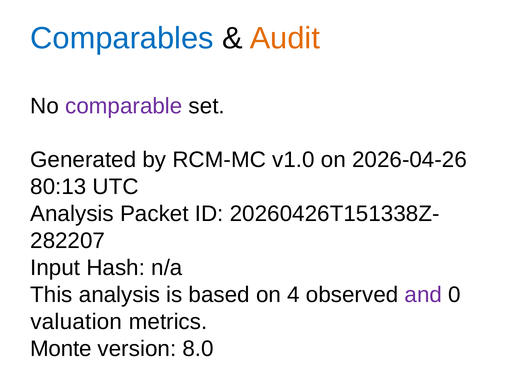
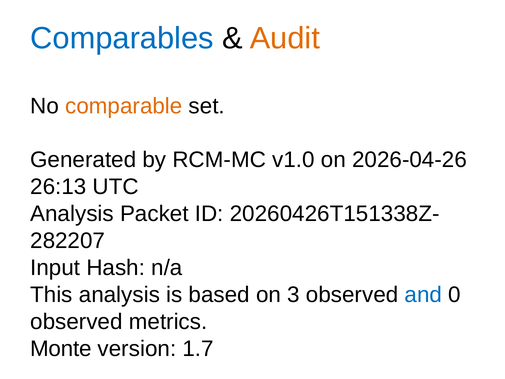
comparable colour: purple -> orange (124, 106)
80:13: 80:13 -> 26:13 (58, 187)
4: 4 -> 3 (293, 294)
and colour: purple -> blue (423, 294)
valuation: valuation -> observed (76, 321)
8.0: 8.0 -> 1.7 (198, 348)
